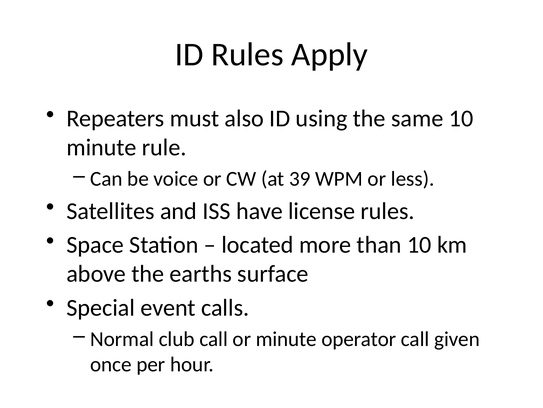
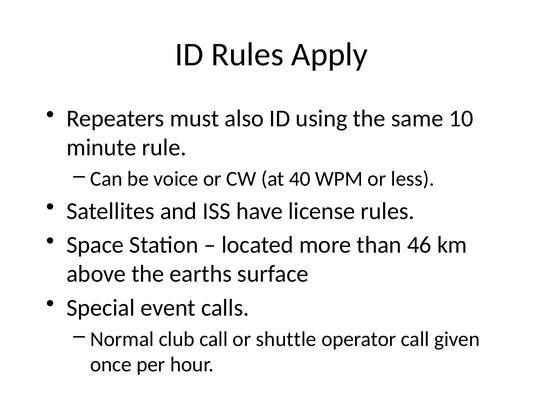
39: 39 -> 40 (300, 179)
than 10: 10 -> 46 (419, 245)
or minute: minute -> shuttle (286, 338)
